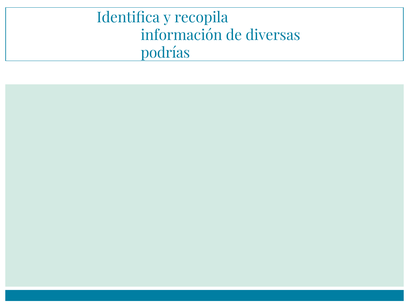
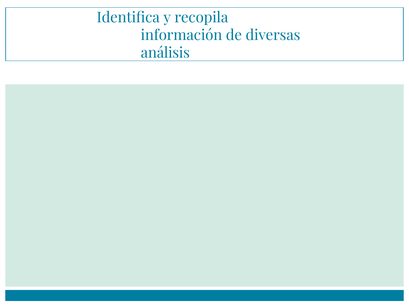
podrías: podrías -> análisis (165, 53)
